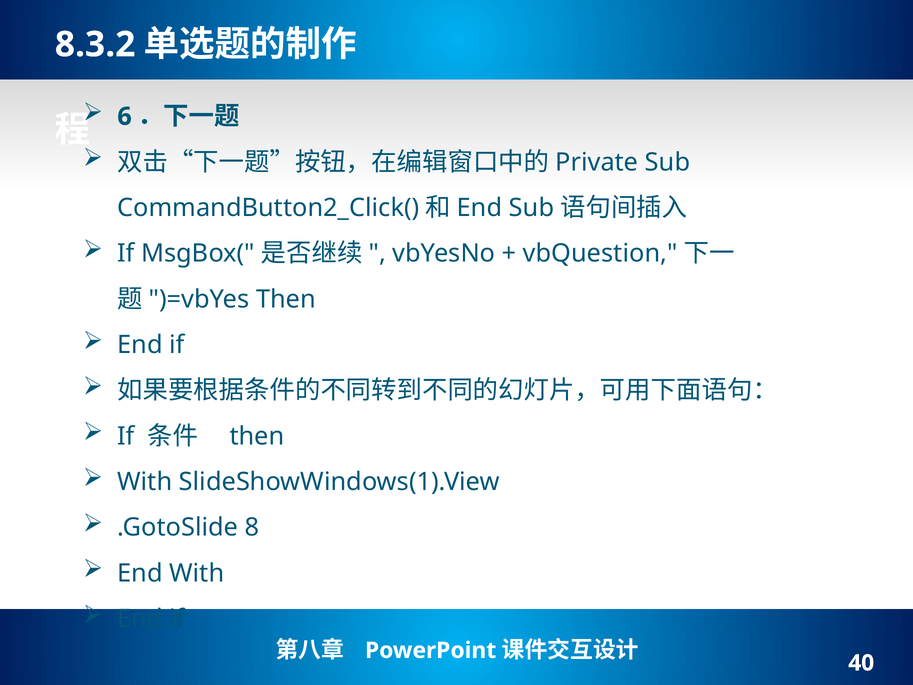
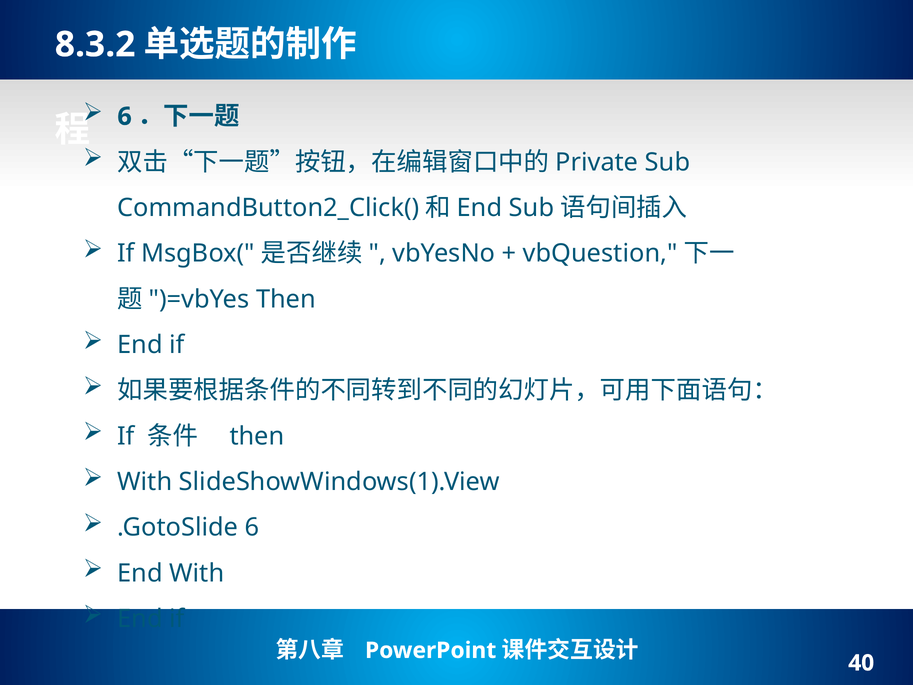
.GotoSlide 8: 8 -> 6 (252, 527)
